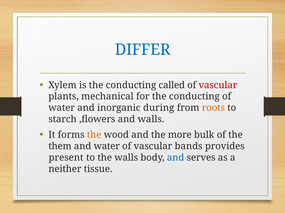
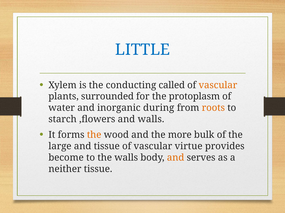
DIFFER: DIFFER -> LITTLE (143, 50)
vascular colour: red -> orange (218, 85)
mechanical: mechanical -> surrounded (107, 97)
for the conducting: conducting -> protoplasm (194, 97)
them: them -> large (60, 147)
and water: water -> tissue (107, 147)
bands: bands -> virtue (189, 147)
present: present -> become (66, 158)
and colour: blue -> orange (176, 158)
